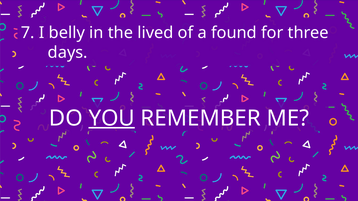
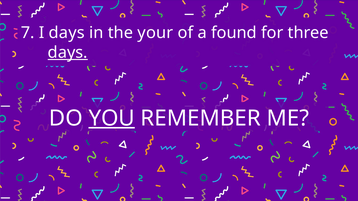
I belly: belly -> days (67, 33)
lived: lived -> your (155, 33)
days underline: none -> present (68, 53)
